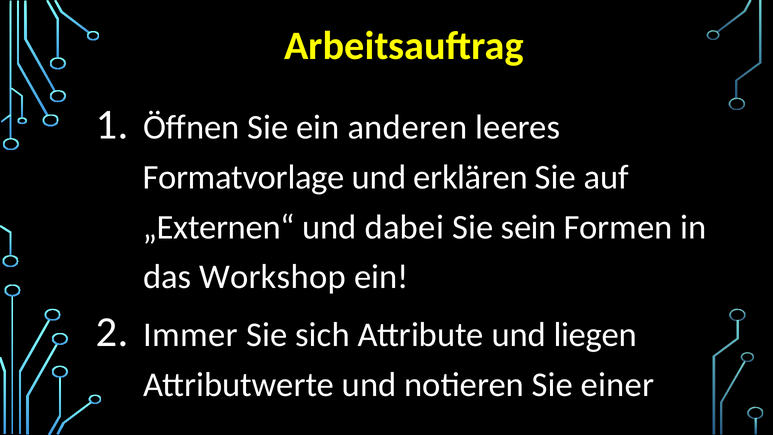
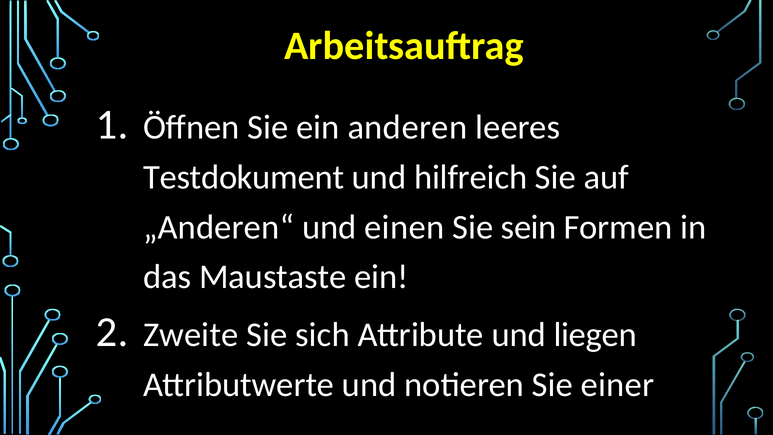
Formatvorlage: Formatvorlage -> Testdokument (244, 177)
erklären: erklären -> hilfreich (471, 177)
„Externen“: „Externen“ -> „Anderen“ (219, 227)
dabei: dabei -> einen (404, 227)
Workshop: Workshop -> Maustaste (273, 277)
Immer: Immer -> Zweite (191, 335)
